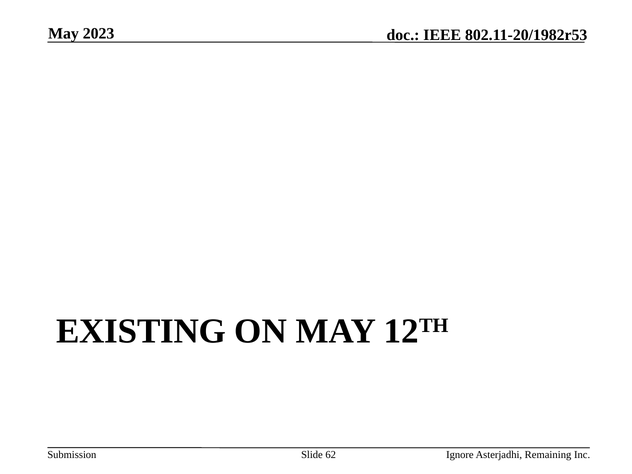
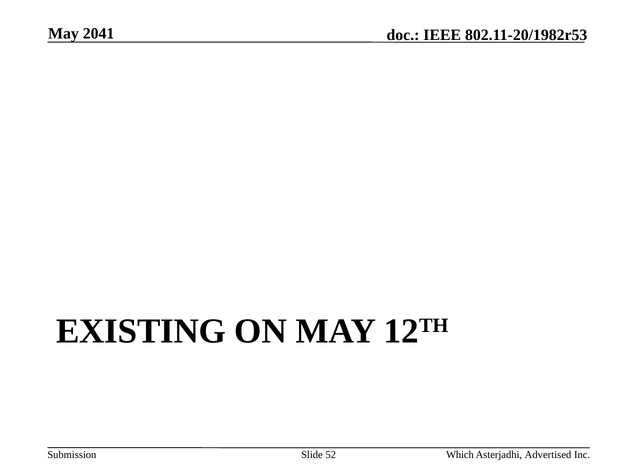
2023: 2023 -> 2041 (99, 34)
62: 62 -> 52 (331, 455)
Ignore: Ignore -> Which (460, 455)
Remaining: Remaining -> Advertised (548, 455)
